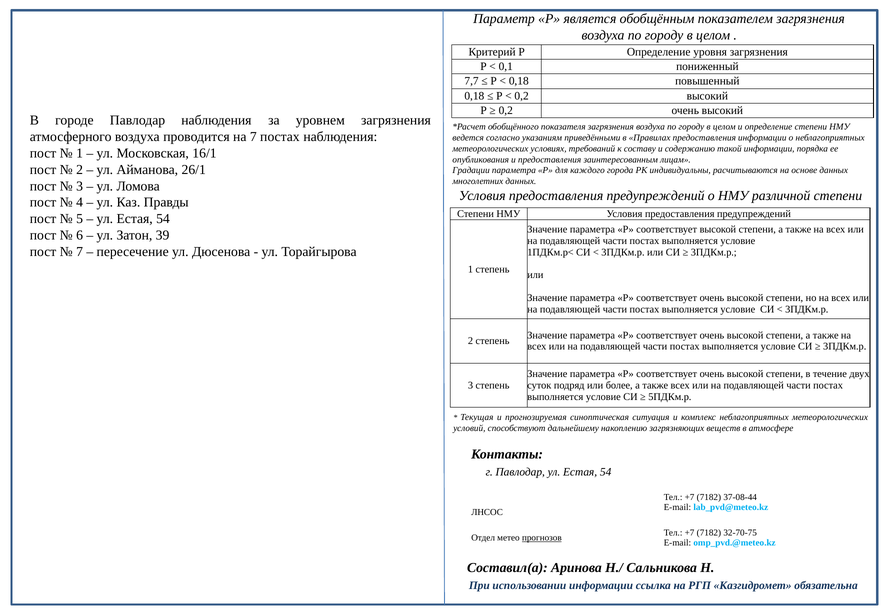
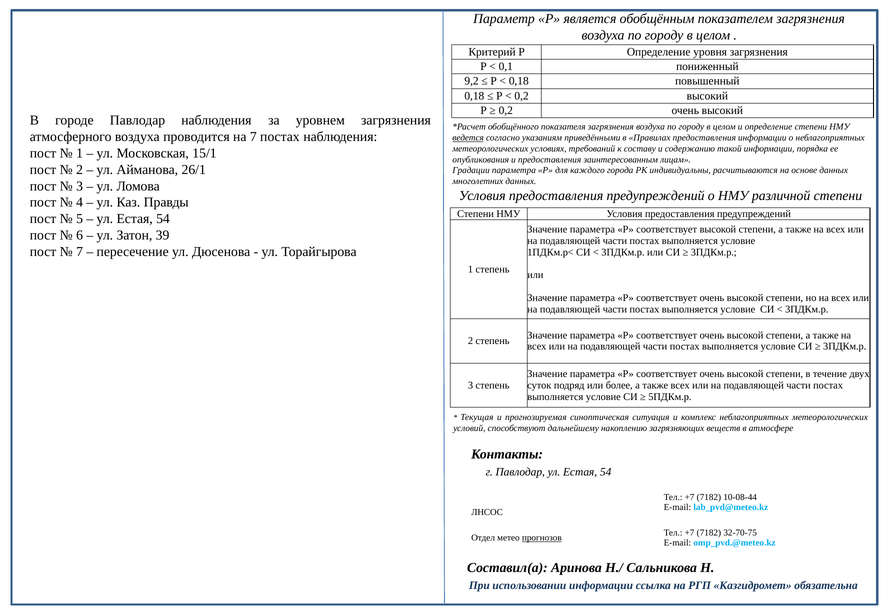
7,7: 7,7 -> 9,2 (472, 81)
ведется underline: none -> present (468, 138)
16/1: 16/1 -> 15/1 (204, 153)
37-08-44: 37-08-44 -> 10-08-44 (740, 498)
